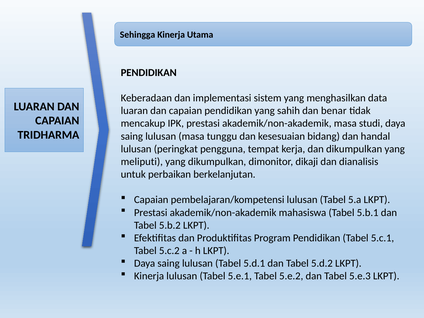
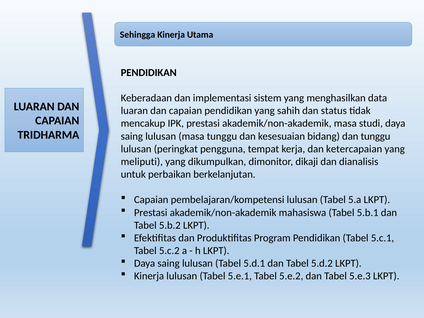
benar: benar -> status (334, 111)
dan handal: handal -> tunggu (376, 136)
dan dikumpulkan: dikumpulkan -> ketercapaian (354, 149)
